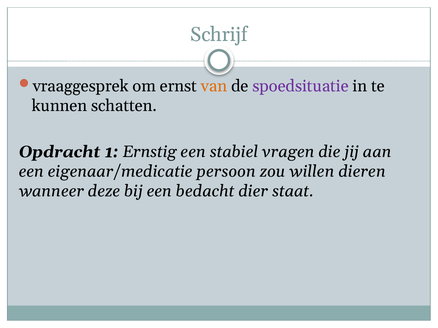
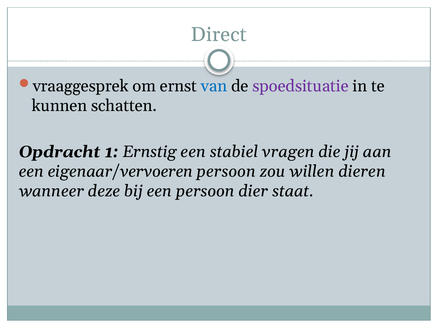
Schrijf: Schrijf -> Direct (219, 34)
van colour: orange -> blue (214, 86)
eigenaar/medicatie: eigenaar/medicatie -> eigenaar/vervoeren (120, 172)
een bedacht: bedacht -> persoon (205, 192)
